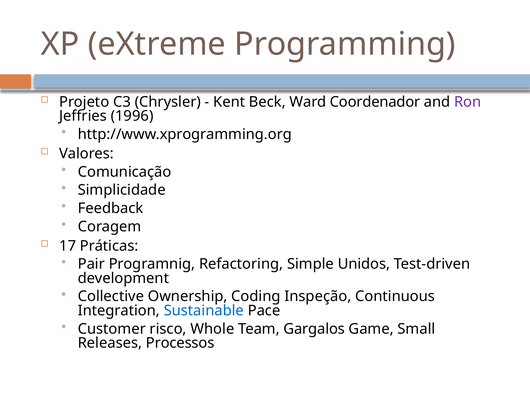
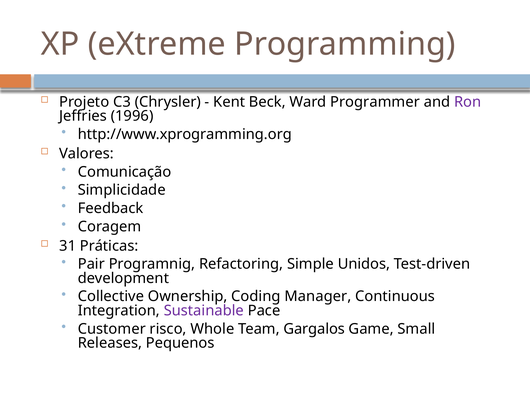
Coordenador: Coordenador -> Programmer (375, 102)
17: 17 -> 31 (68, 246)
Inspeção: Inspeção -> Manager (318, 296)
Sustainable colour: blue -> purple (204, 310)
Processos: Processos -> Pequenos (180, 343)
